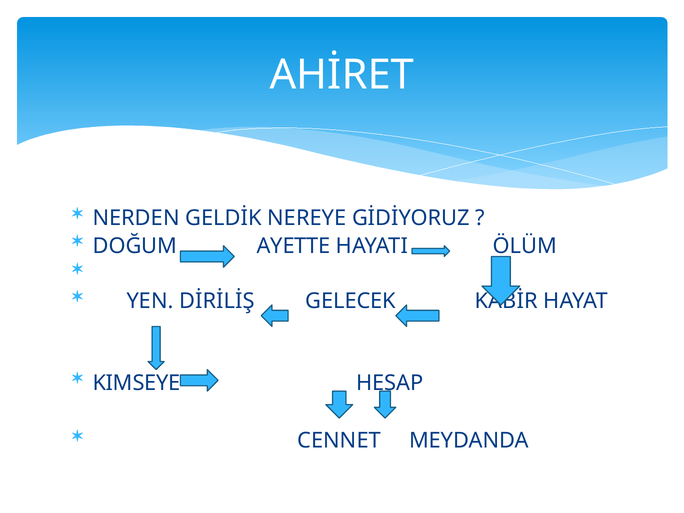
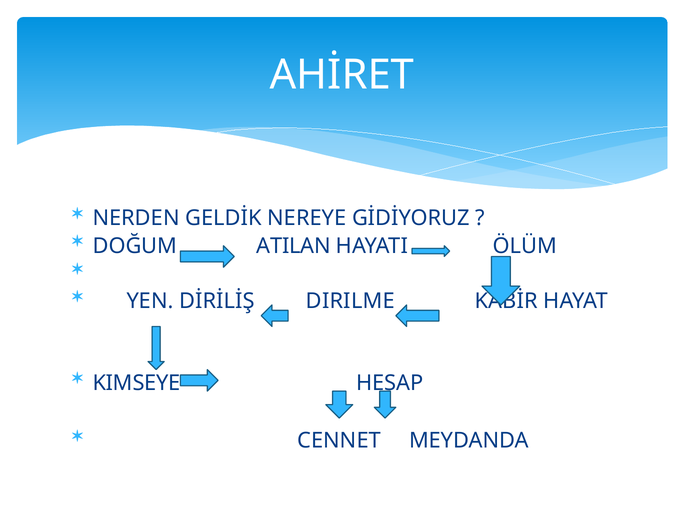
AYETTE: AYETTE -> ATILAN (294, 246)
GELECEK: GELECEK -> DIRILME (350, 301)
